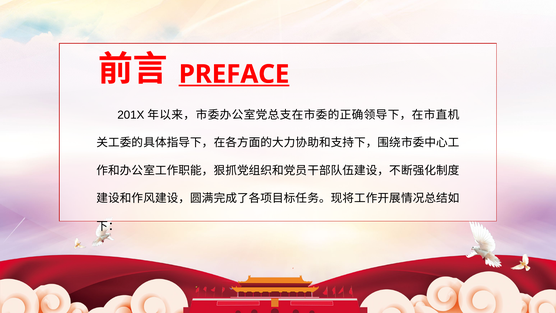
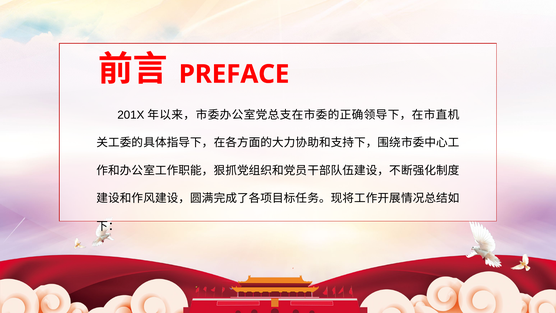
PREFACE underline: present -> none (234, 74)
